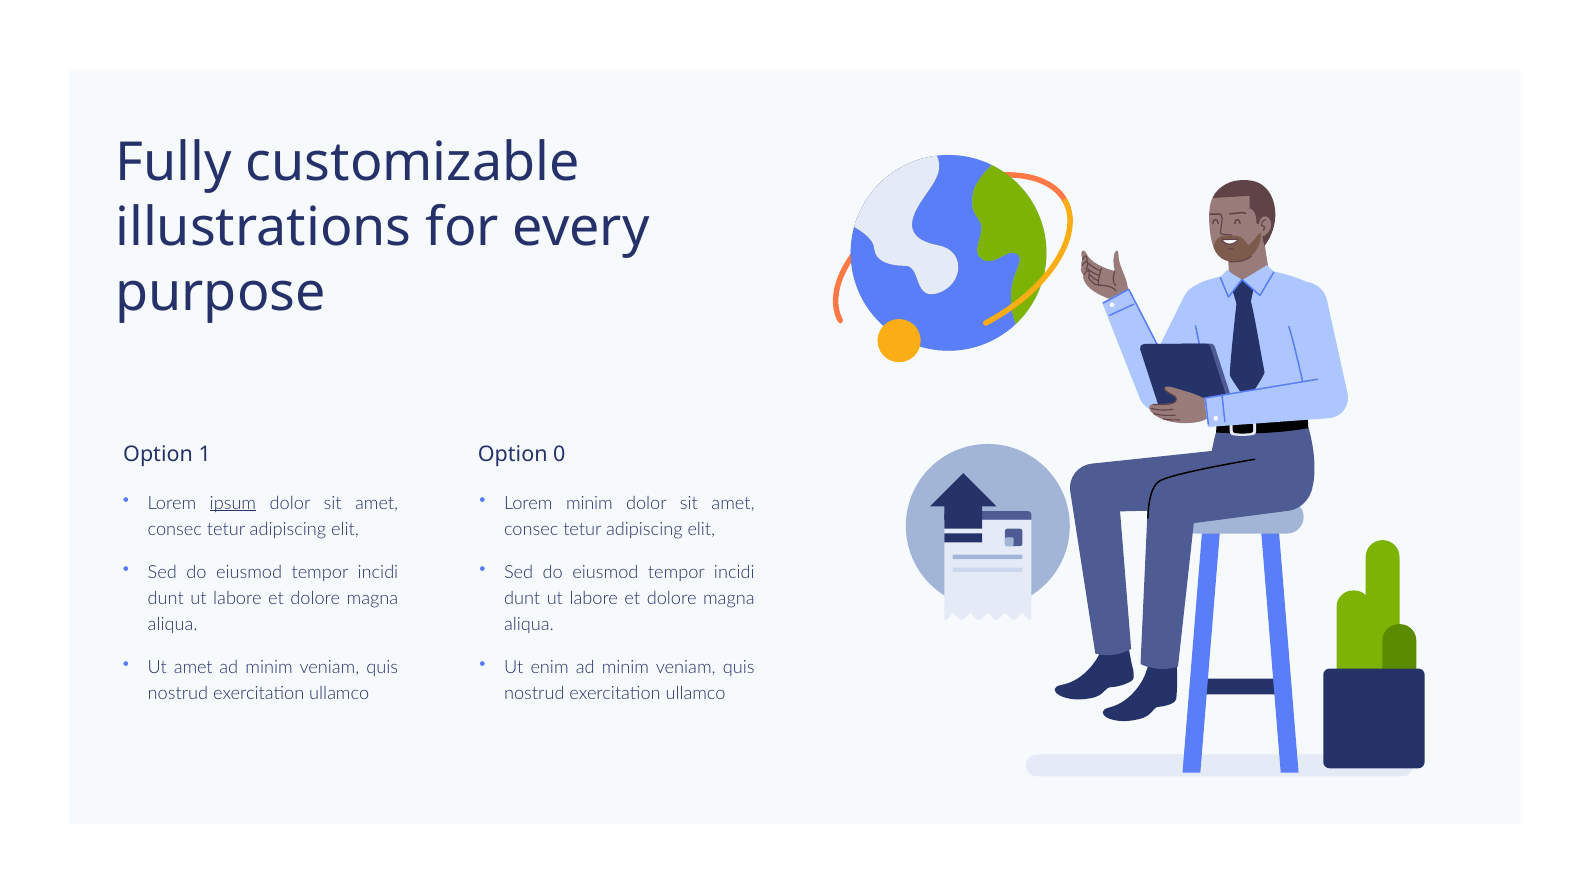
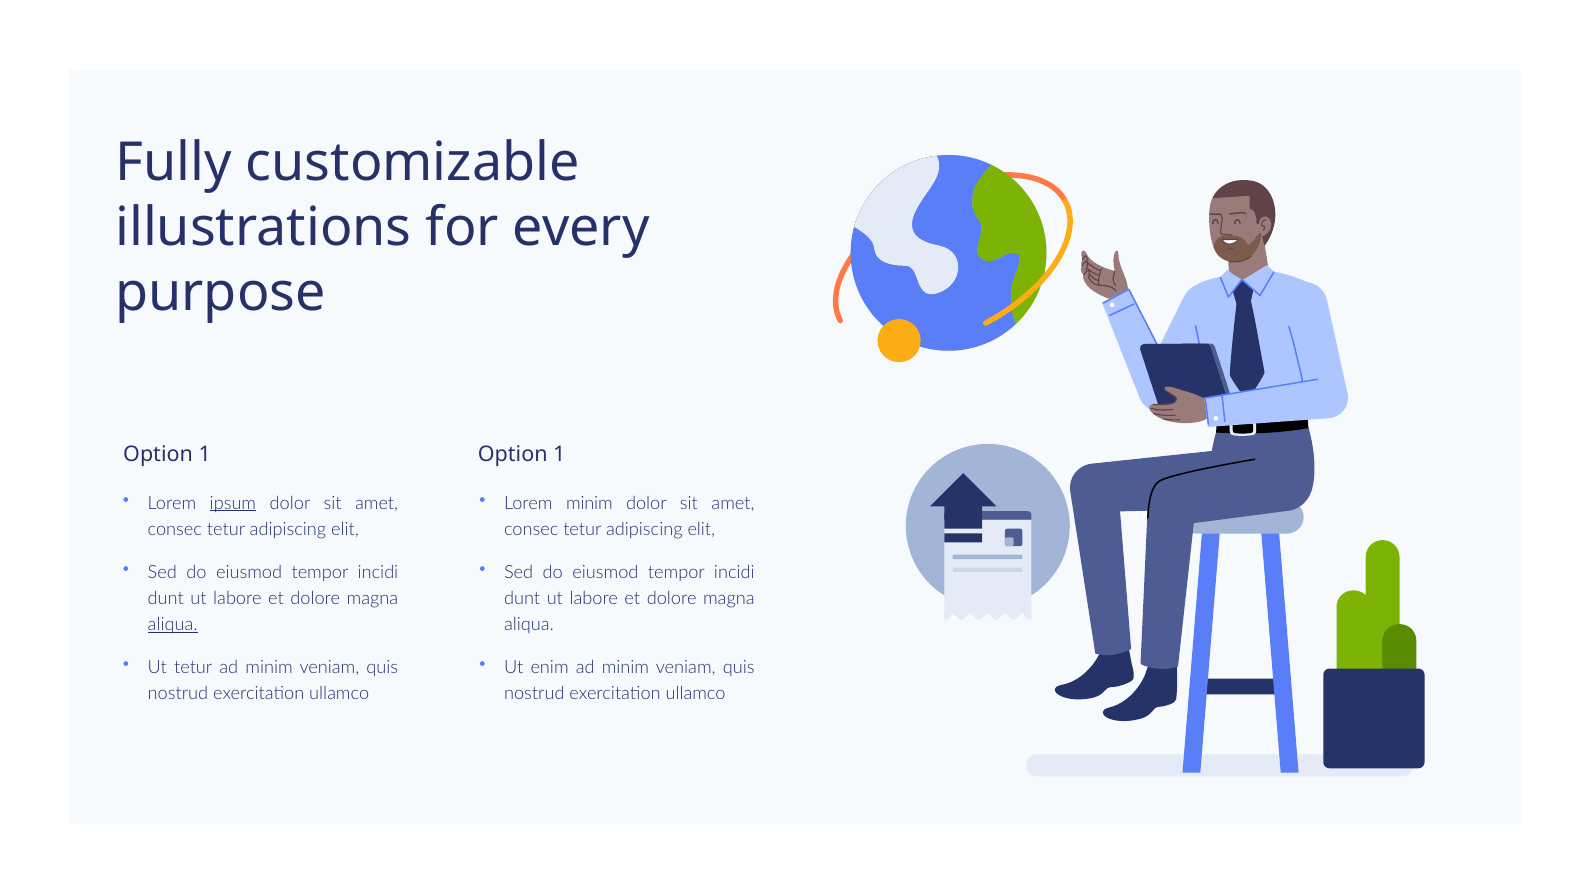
1 Option 0: 0 -> 1 (559, 455)
aliqua underline: none -> present (173, 625)
Ut amet: amet -> tetur (193, 668)
